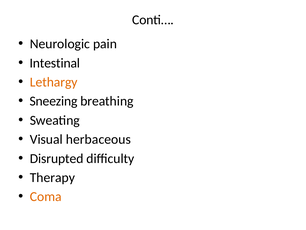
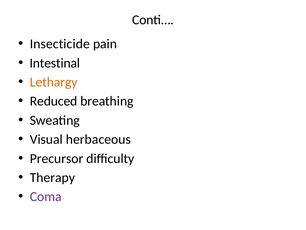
Neurologic: Neurologic -> Insecticide (60, 44)
Sneezing: Sneezing -> Reduced (54, 101)
Disrupted: Disrupted -> Precursor (57, 158)
Coma colour: orange -> purple (46, 196)
